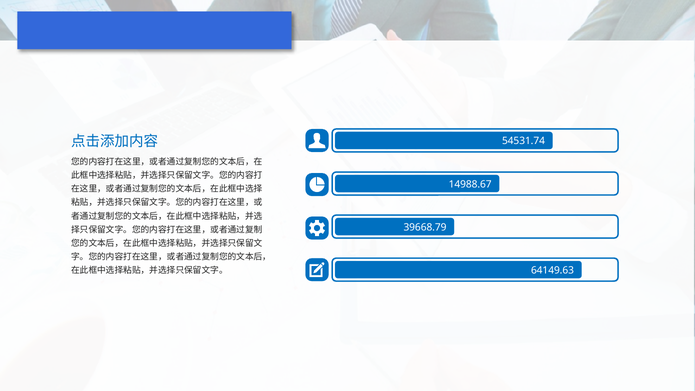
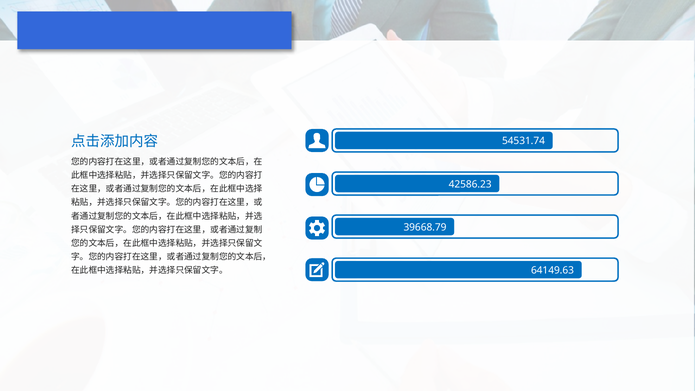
14988.67: 14988.67 -> 42586.23 (470, 184)
